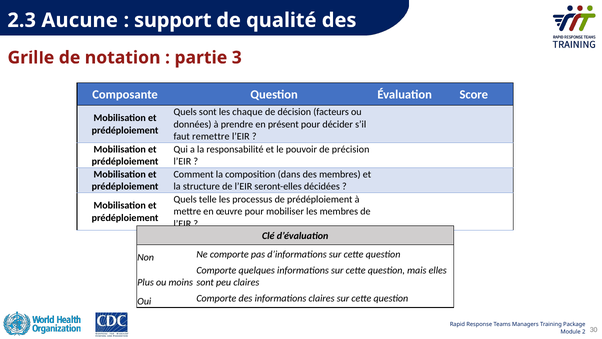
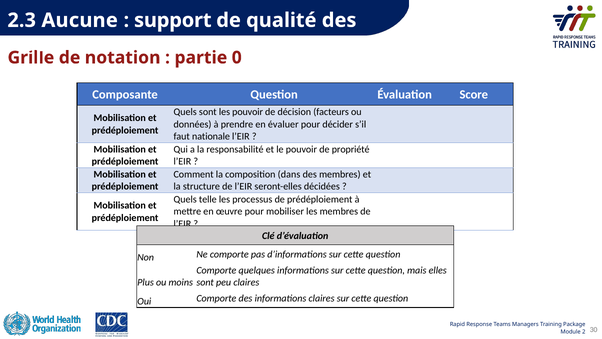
3: 3 -> 0 (237, 58)
les chaque: chaque -> pouvoir (248, 112)
présent: présent -> évaluer (283, 124)
remettre: remettre -> nationale (211, 136)
précision: précision -> propriété (351, 149)
